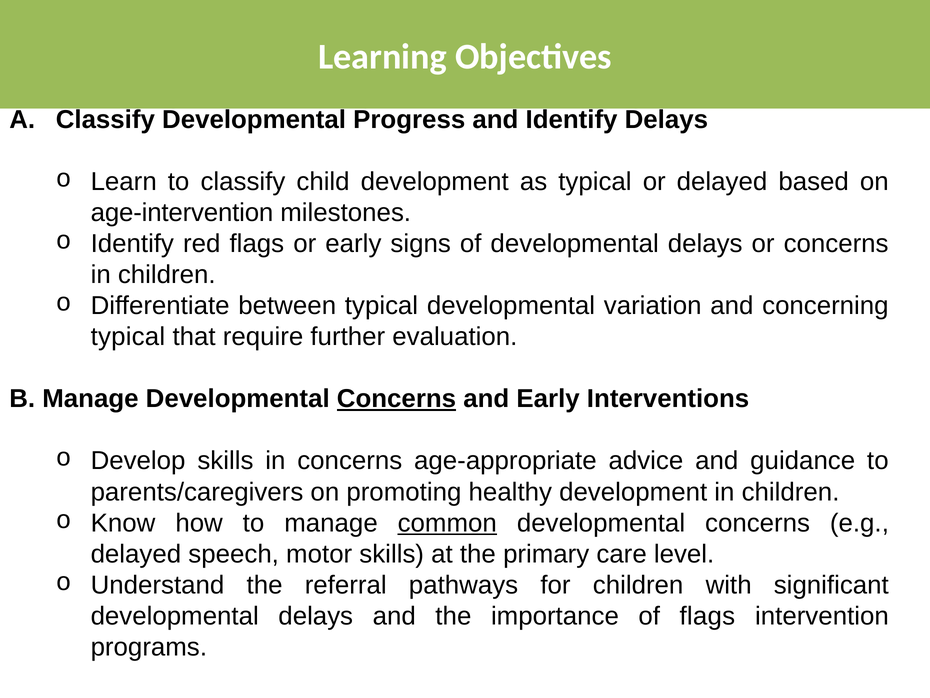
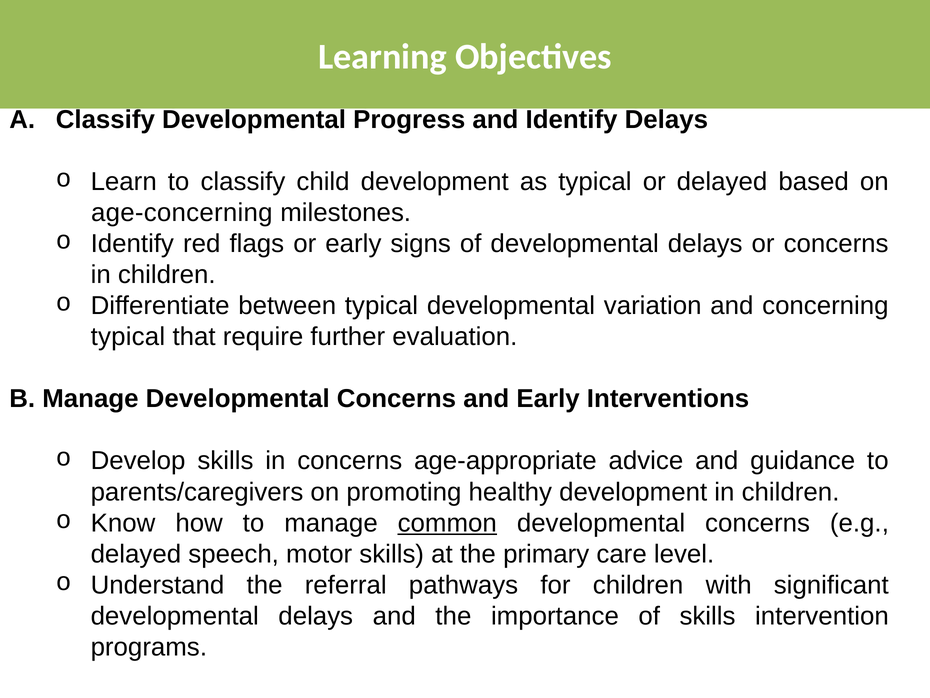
age-intervention: age-intervention -> age-concerning (182, 213)
Concerns underline: present -> none (396, 399)
of flags: flags -> skills (707, 616)
